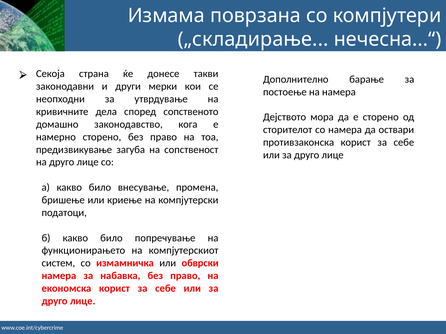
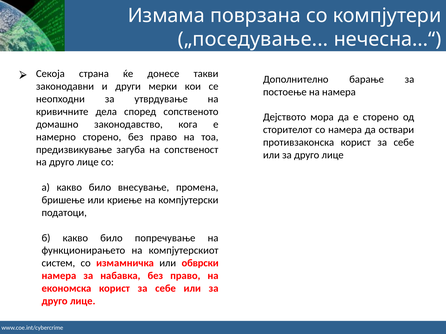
„складирање: „складирање -> „поседување (253, 39)
